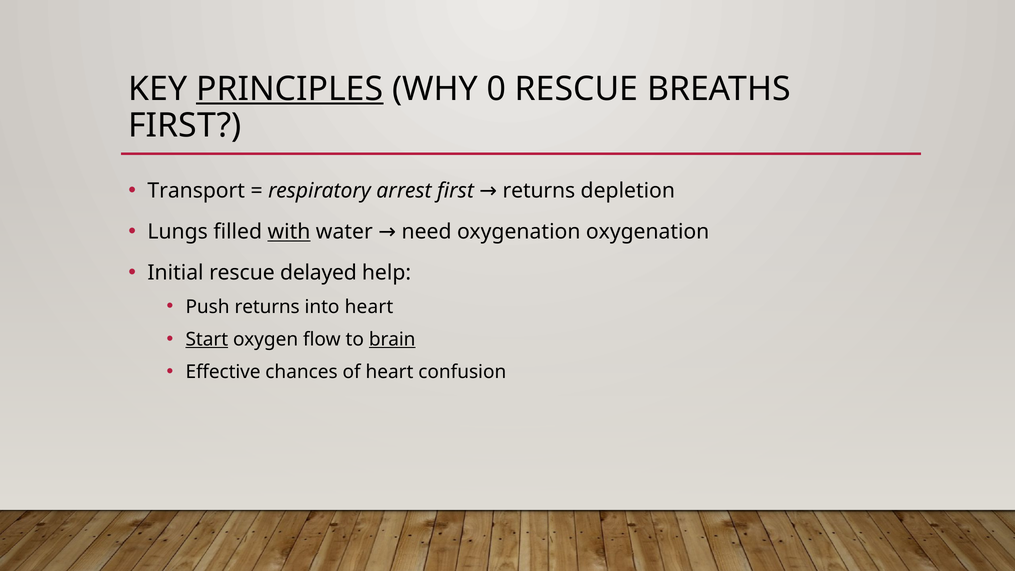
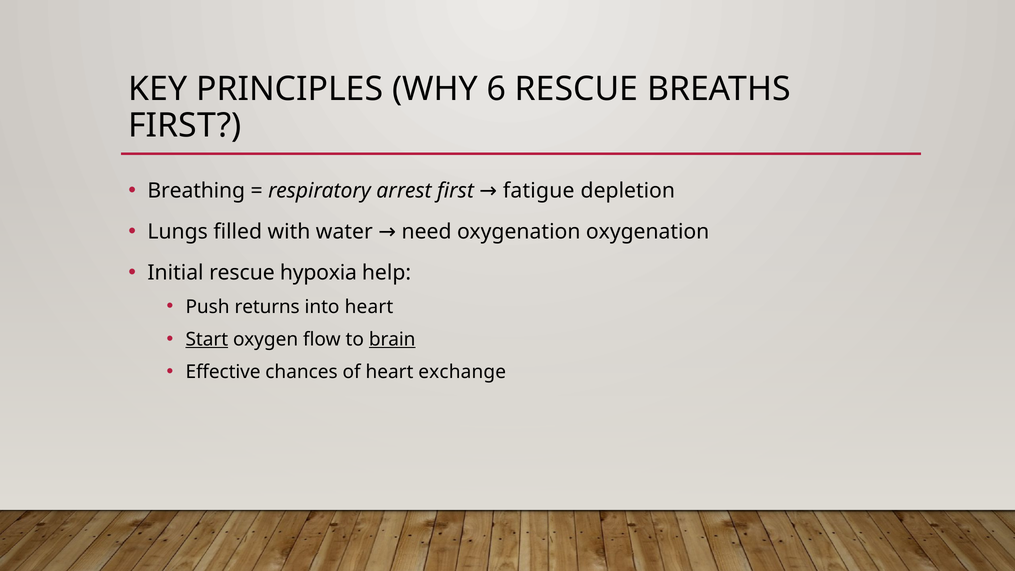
PRINCIPLES underline: present -> none (290, 89)
0: 0 -> 6 (496, 89)
Transport: Transport -> Breathing (196, 191)
first returns: returns -> fatigue (539, 191)
with underline: present -> none (289, 232)
delayed: delayed -> hypoxia (318, 273)
confusion: confusion -> exchange (462, 372)
